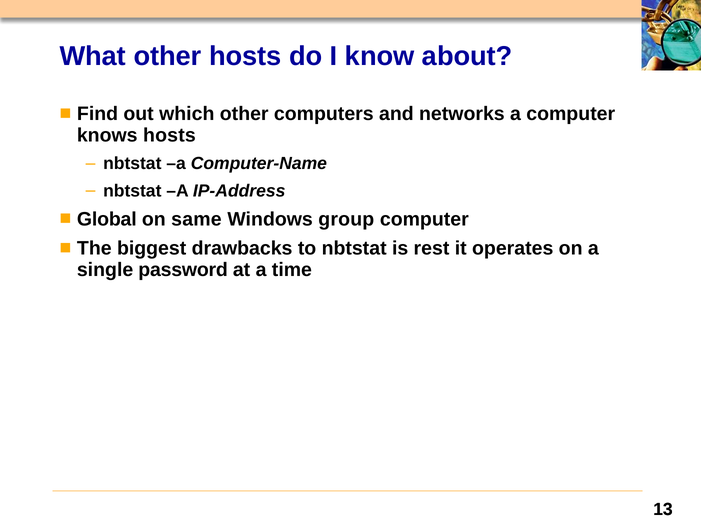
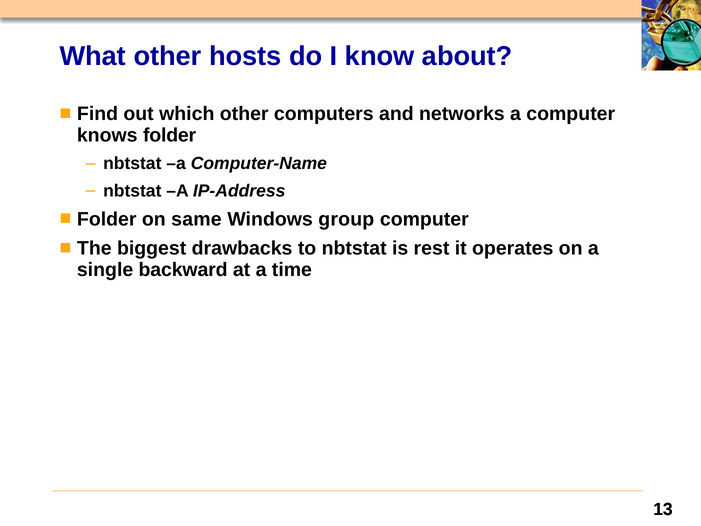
knows hosts: hosts -> folder (170, 135)
Global: Global -> Folder (107, 219)
password: password -> backward (183, 270)
